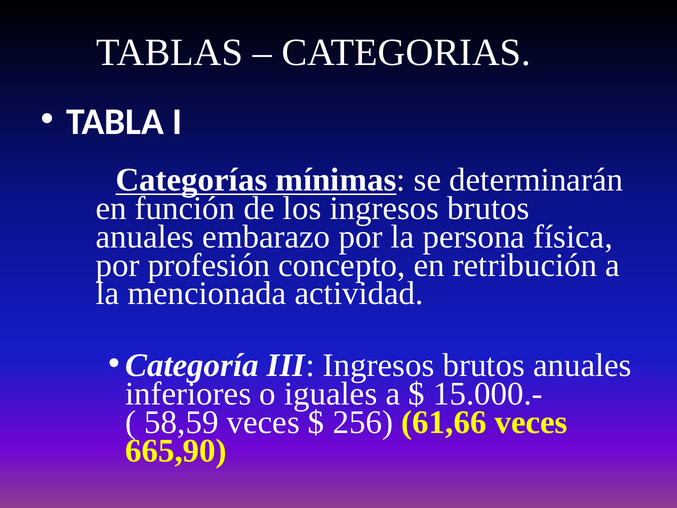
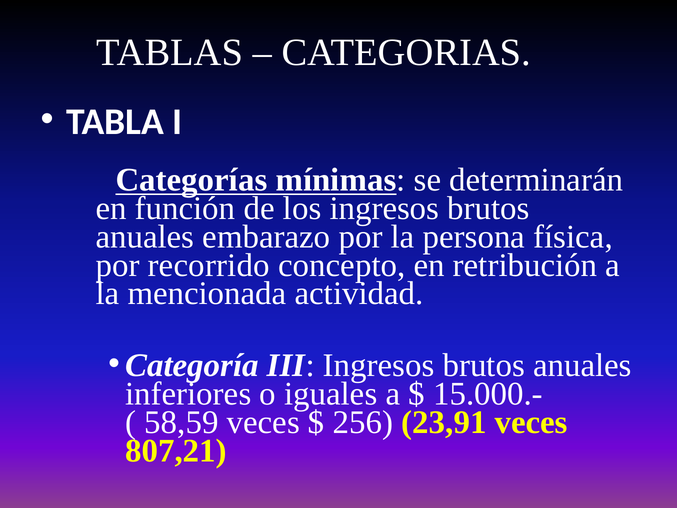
profesión: profesión -> recorrido (209, 265)
61,66: 61,66 -> 23,91 (444, 422)
665,90: 665,90 -> 807,21 (176, 451)
